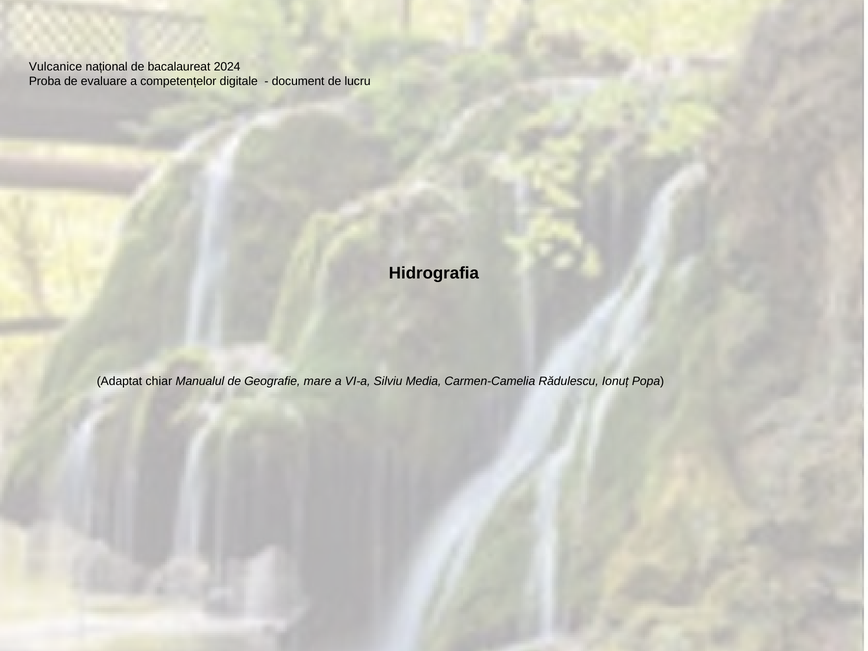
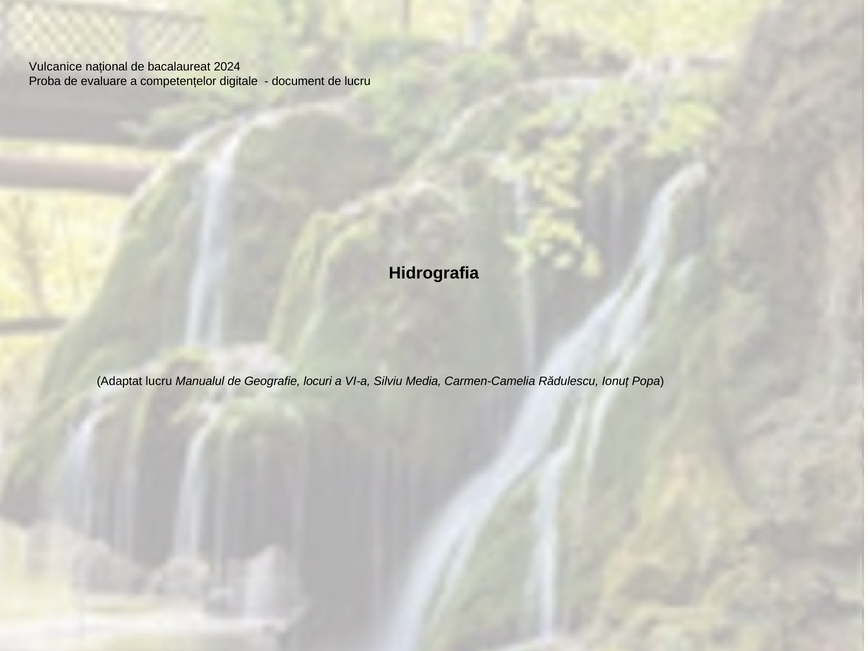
Adaptat chiar: chiar -> lucru (159, 381)
mare: mare -> locuri (318, 381)
